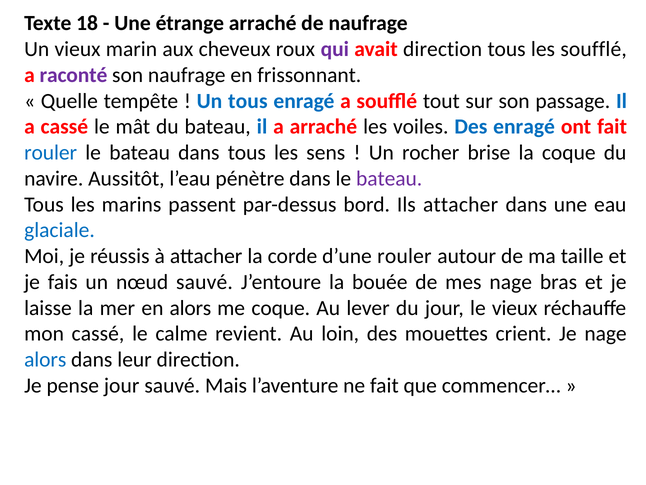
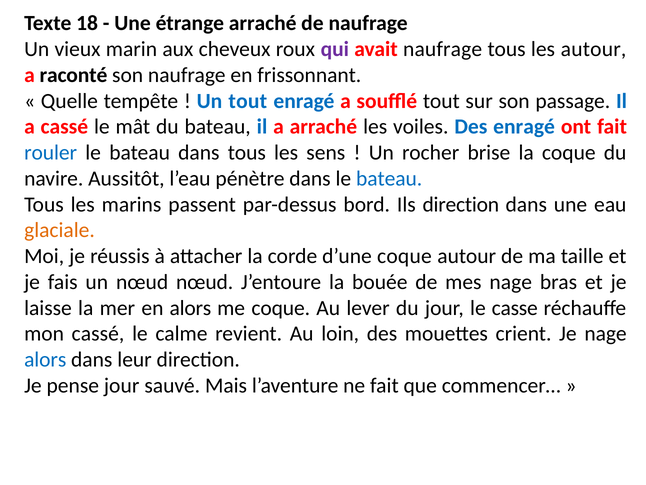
avait direction: direction -> naufrage (443, 49)
les soufflé: soufflé -> autour (594, 49)
raconté colour: purple -> black (73, 75)
Un tous: tous -> tout (248, 101)
bateau colour: purple -> blue (389, 178)
Ils attacher: attacher -> direction (461, 204)
glaciale colour: blue -> orange (59, 230)
d’une rouler: rouler -> coque (404, 256)
nœud sauvé: sauvé -> nœud (205, 282)
le vieux: vieux -> casse (515, 308)
